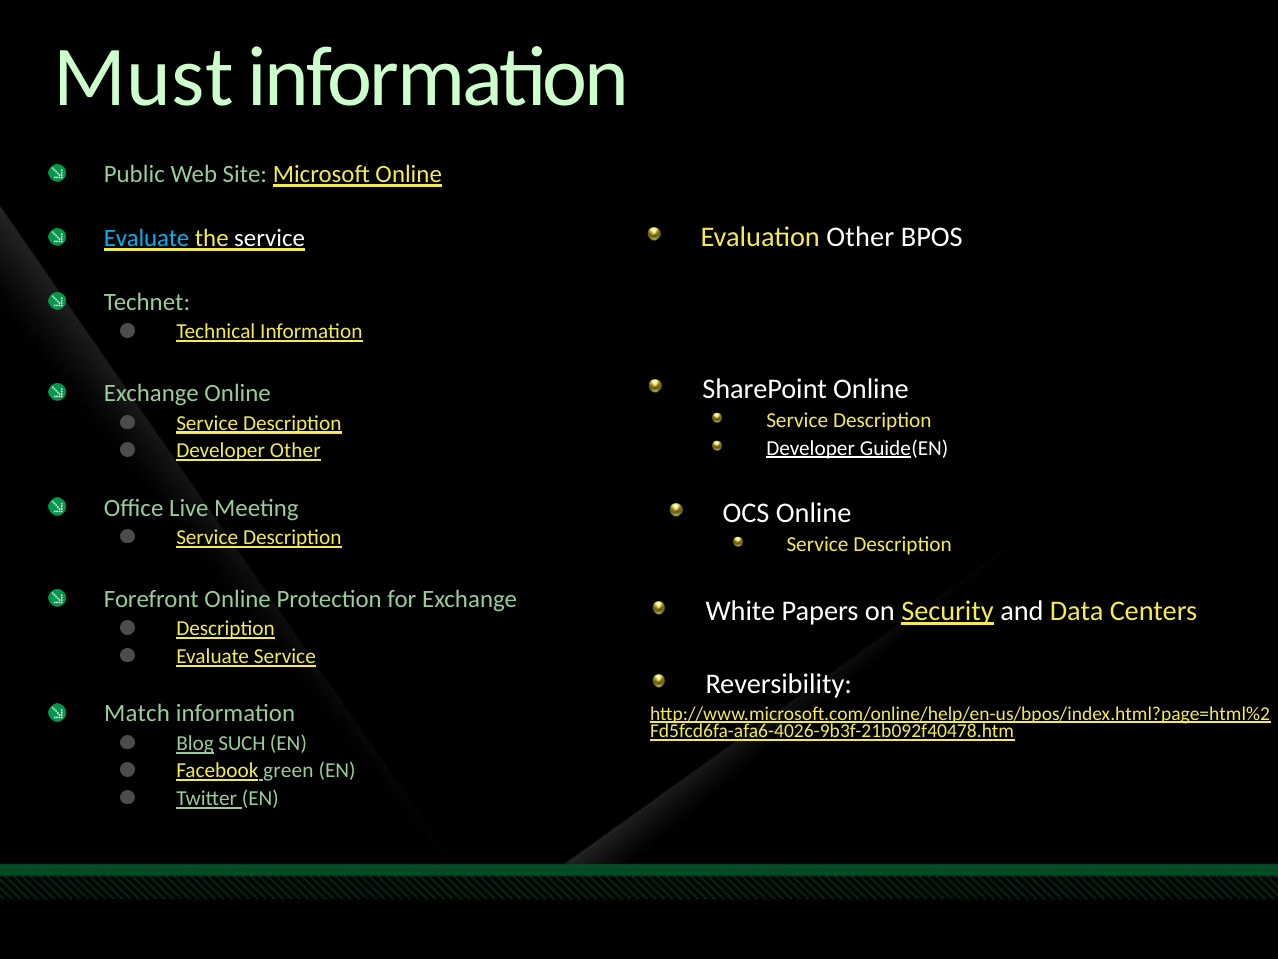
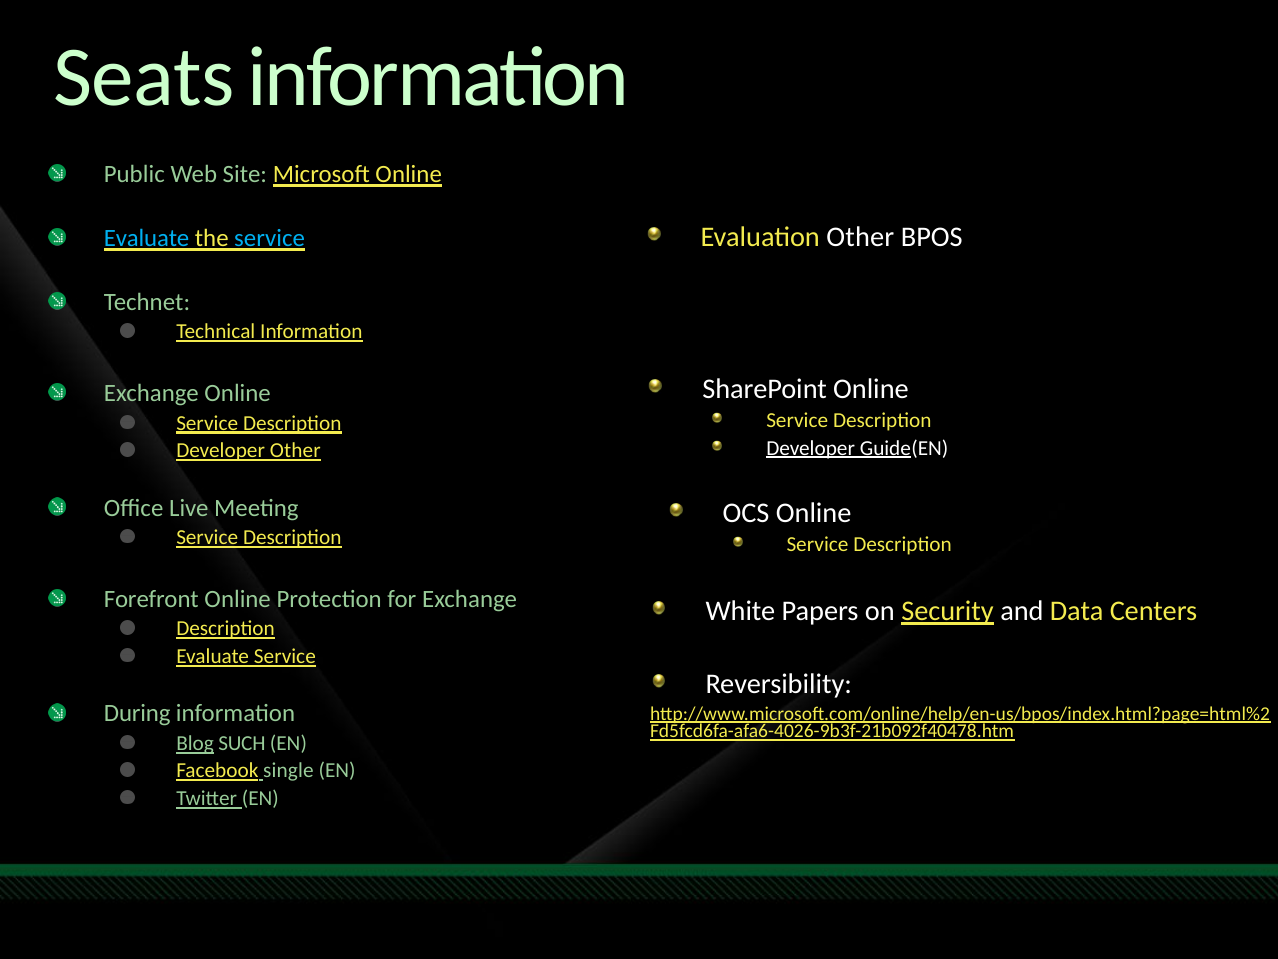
Must: Must -> Seats (144, 78)
service colour: white -> light blue (270, 238)
Match: Match -> During (137, 713)
green: green -> single (288, 771)
